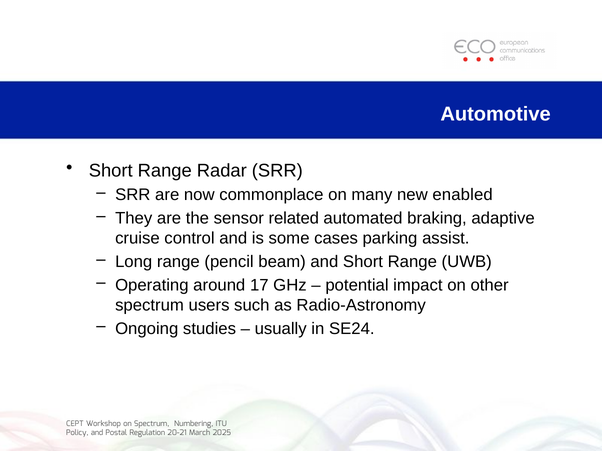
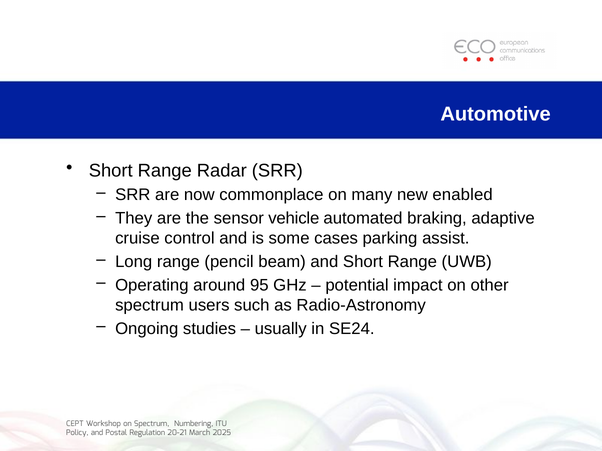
related: related -> vehicle (294, 219)
17: 17 -> 95 (259, 285)
